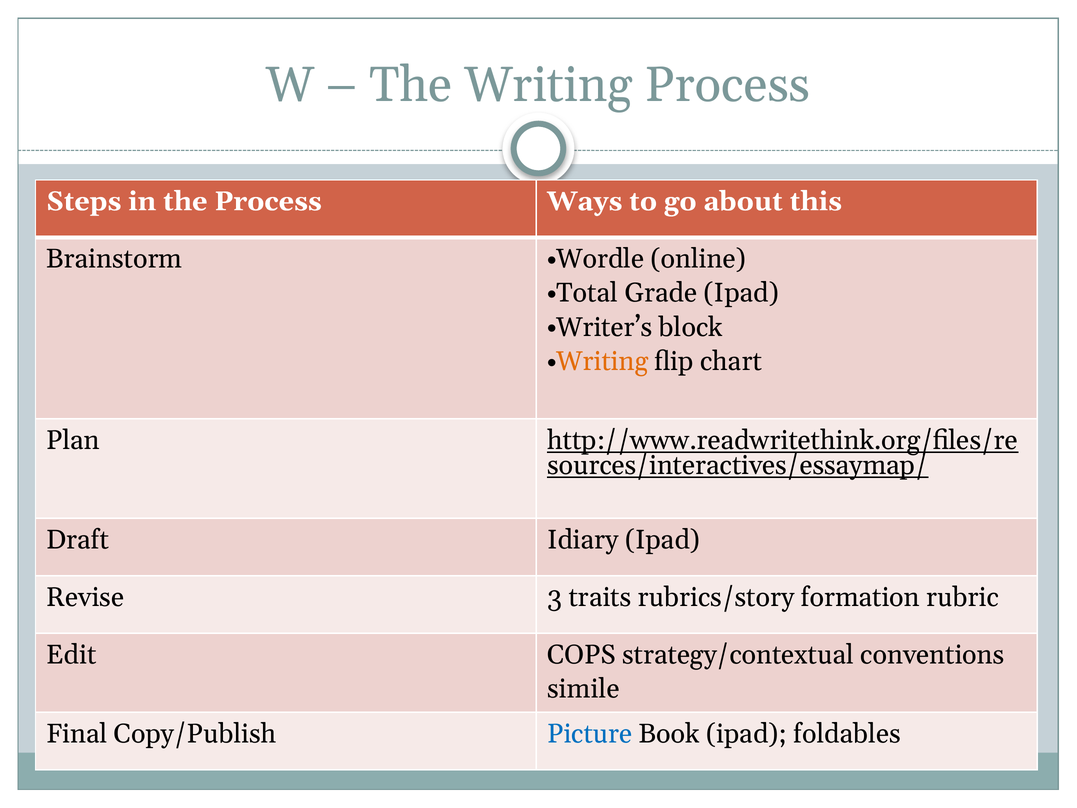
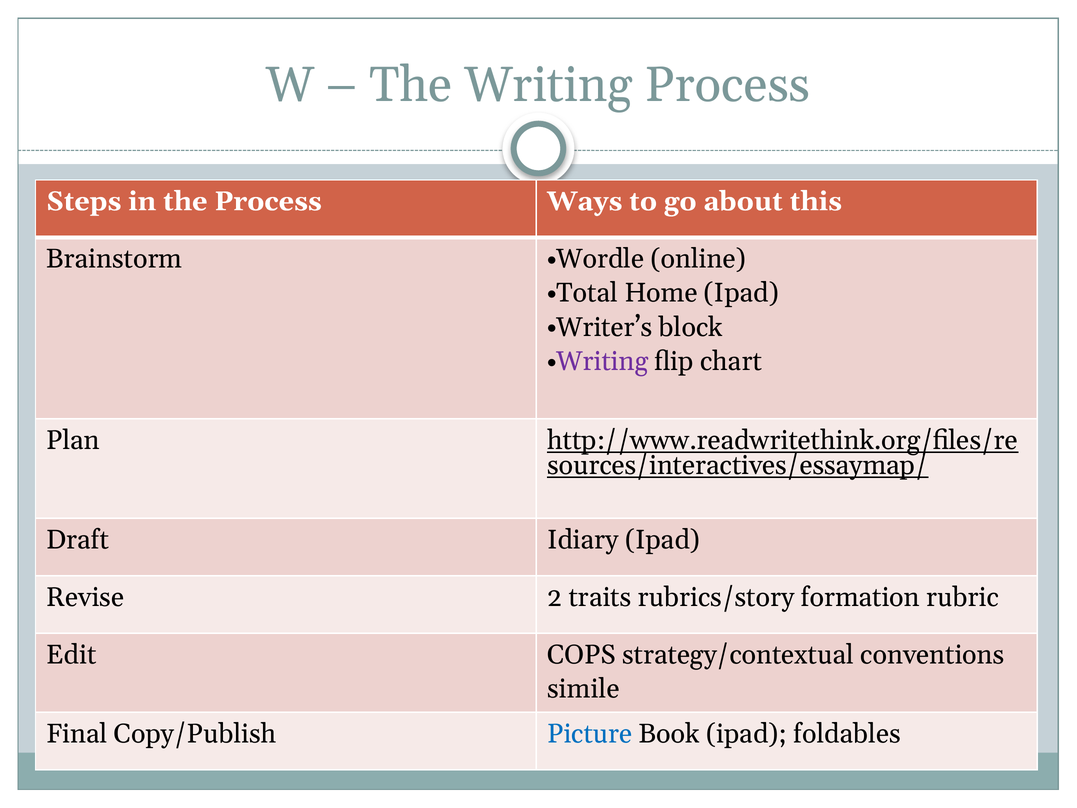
Grade: Grade -> Home (661, 293)
Writing colour: orange -> purple (602, 361)
3: 3 -> 2 (555, 597)
